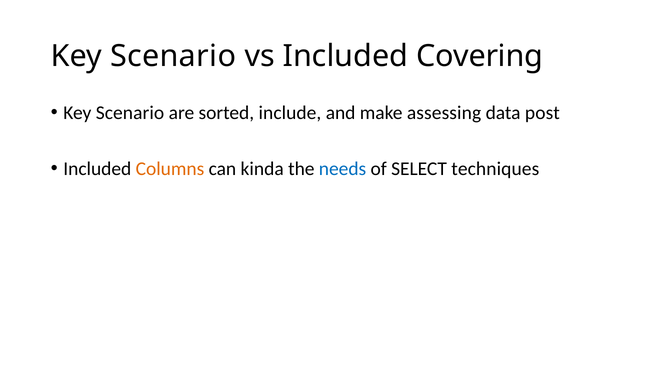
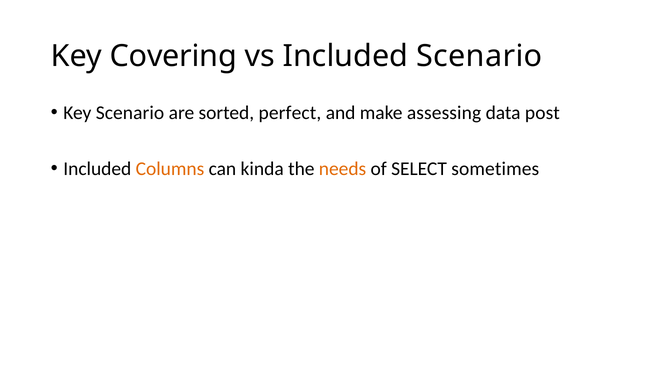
Scenario: Scenario -> Covering (173, 56)
Included Covering: Covering -> Scenario (479, 56)
include: include -> perfect (290, 113)
needs colour: blue -> orange (343, 169)
techniques: techniques -> sometimes (495, 169)
